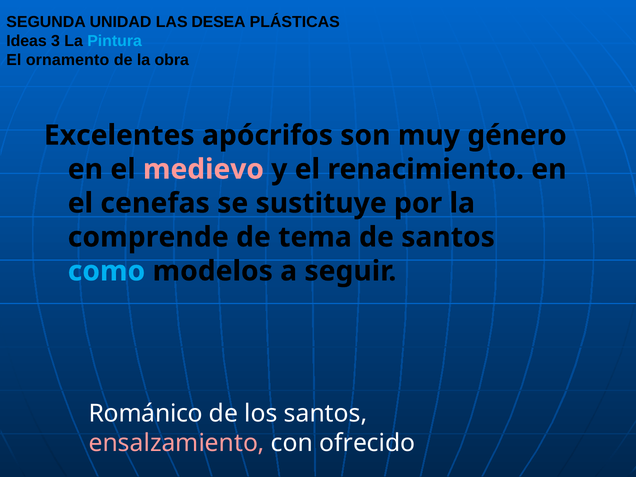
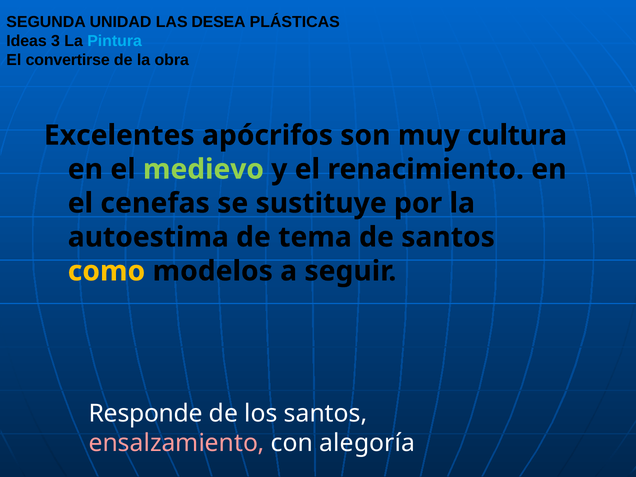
ornamento: ornamento -> convertirse (68, 60)
género: género -> cultura (517, 135)
medievo colour: pink -> light green (203, 169)
comprende: comprende -> autoestima (148, 237)
como colour: light blue -> yellow (106, 271)
Románico: Románico -> Responde (146, 413)
ofrecido: ofrecido -> alegoría (367, 443)
